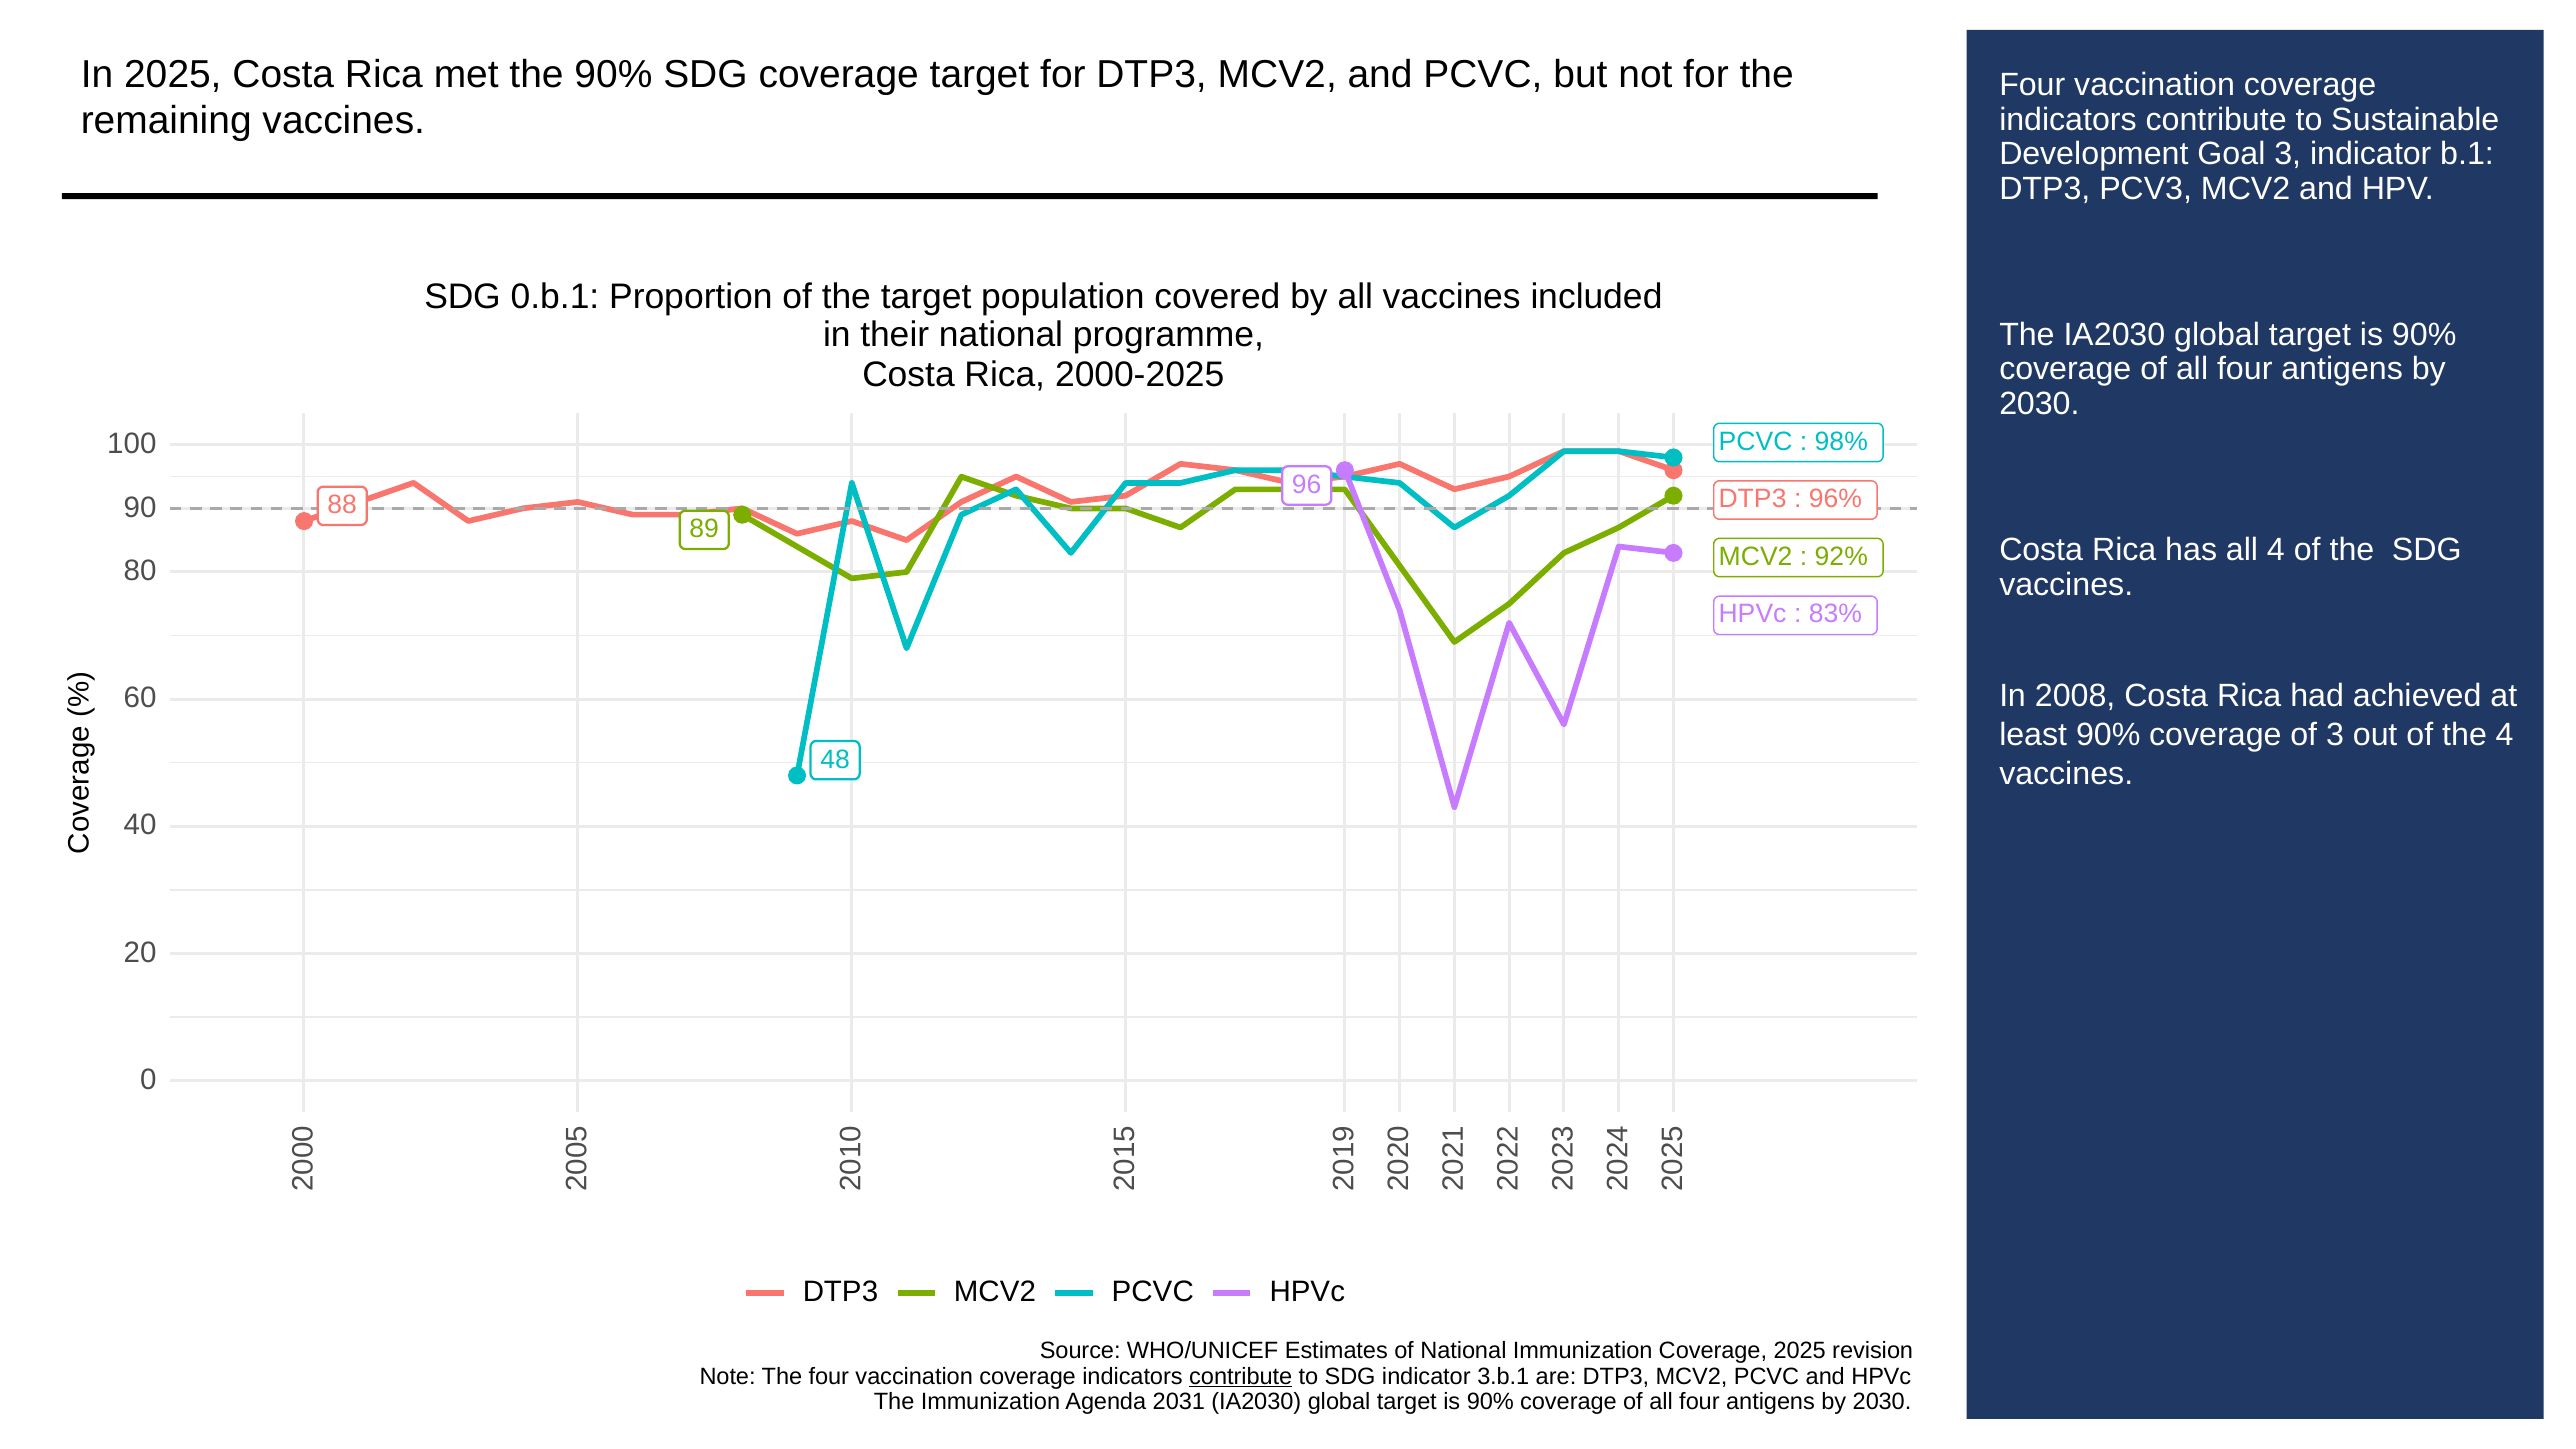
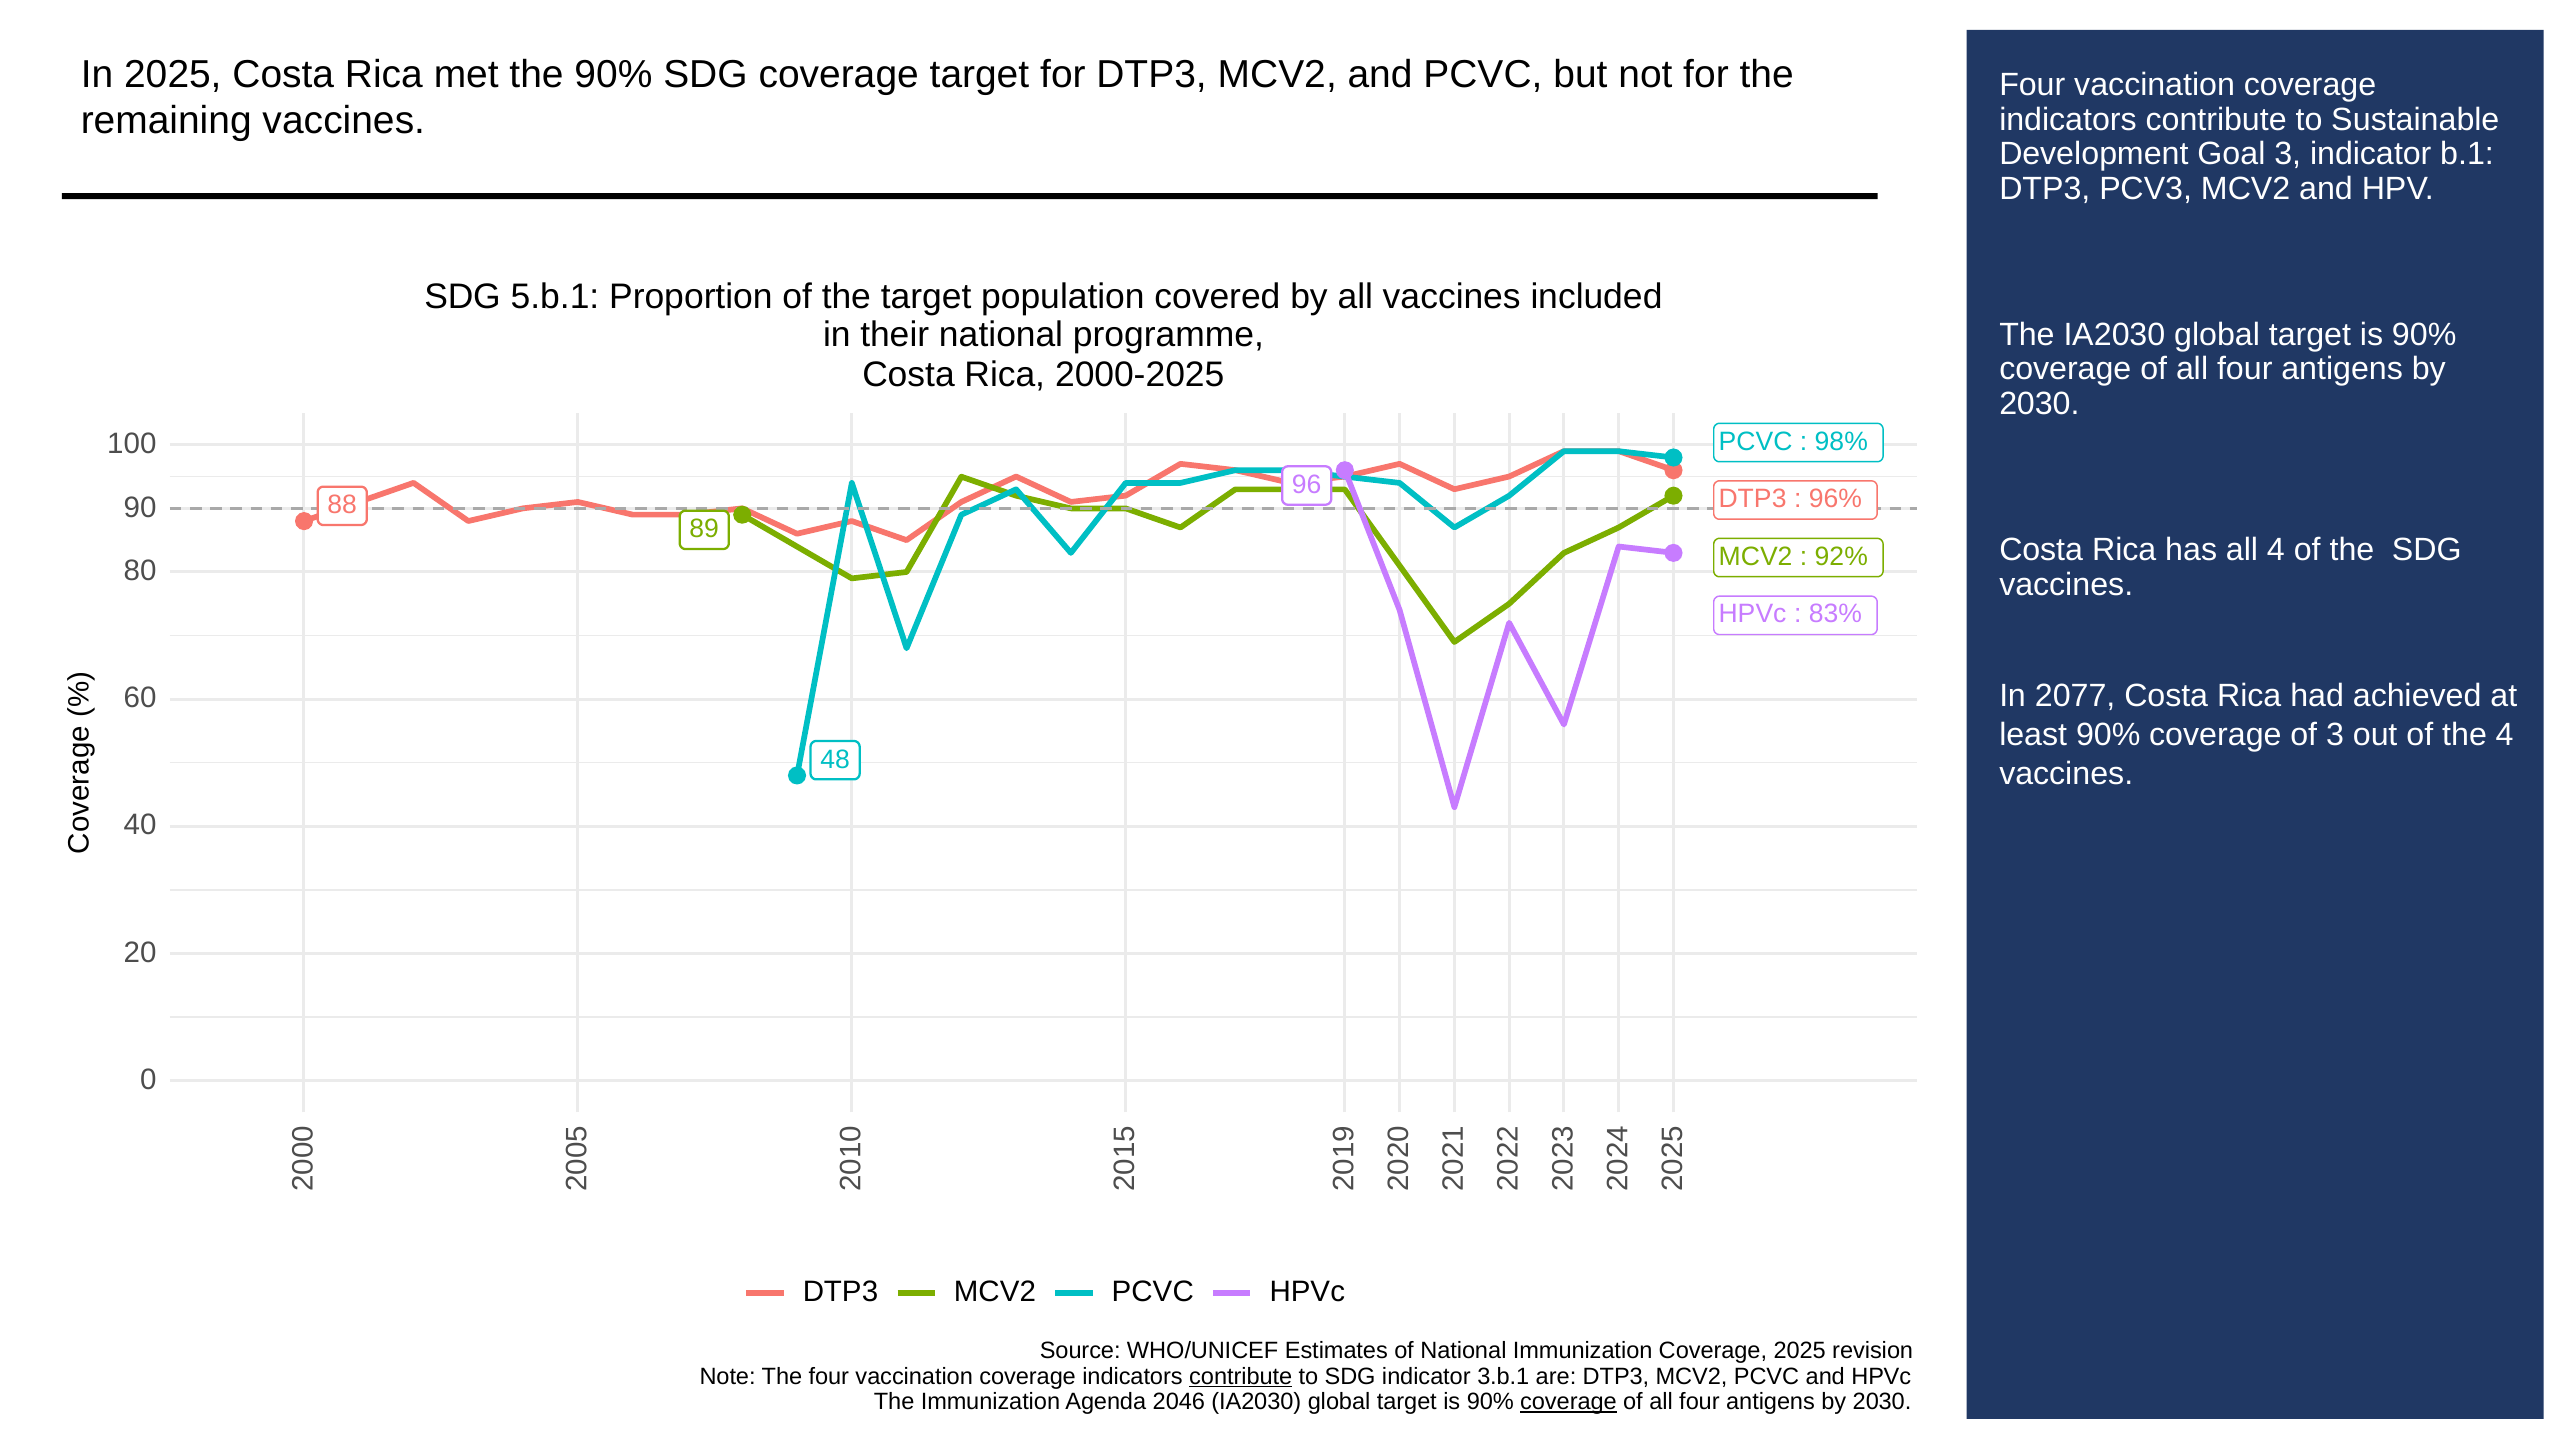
0.b.1: 0.b.1 -> 5.b.1 (555, 297)
2008: 2008 -> 2077 (2075, 696)
2031: 2031 -> 2046 (1179, 1402)
coverage underline: none -> present (1568, 1402)
